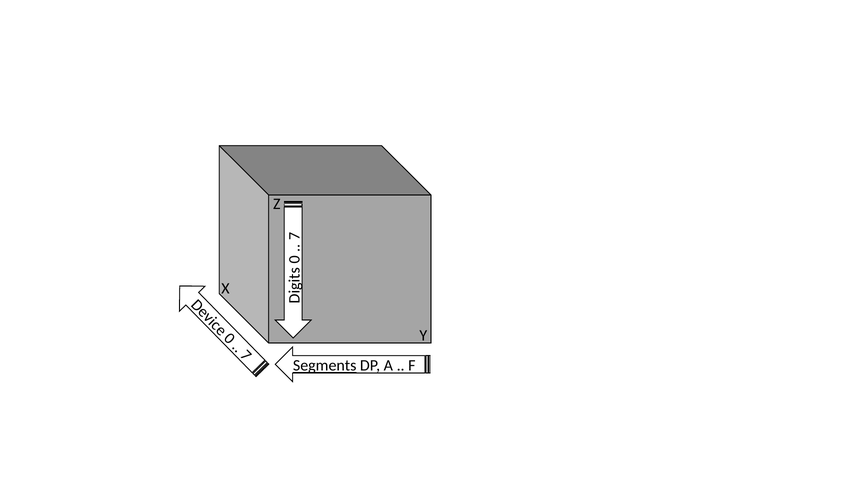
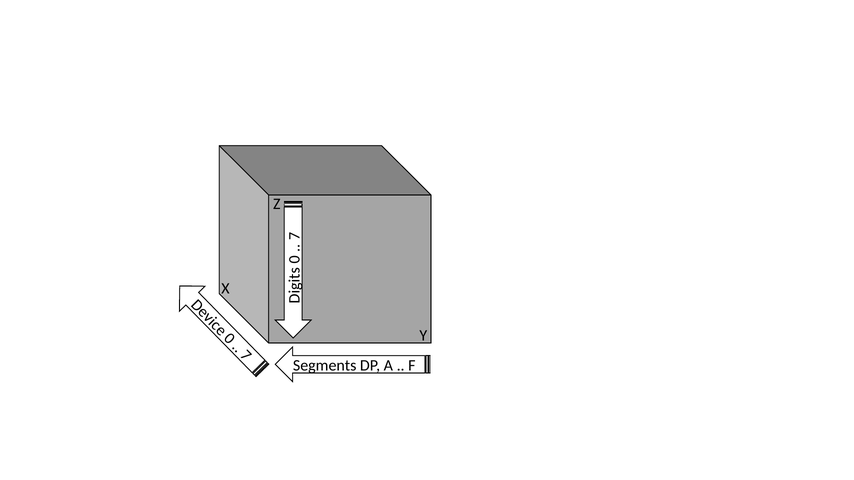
Segments underline: present -> none (325, 366)
